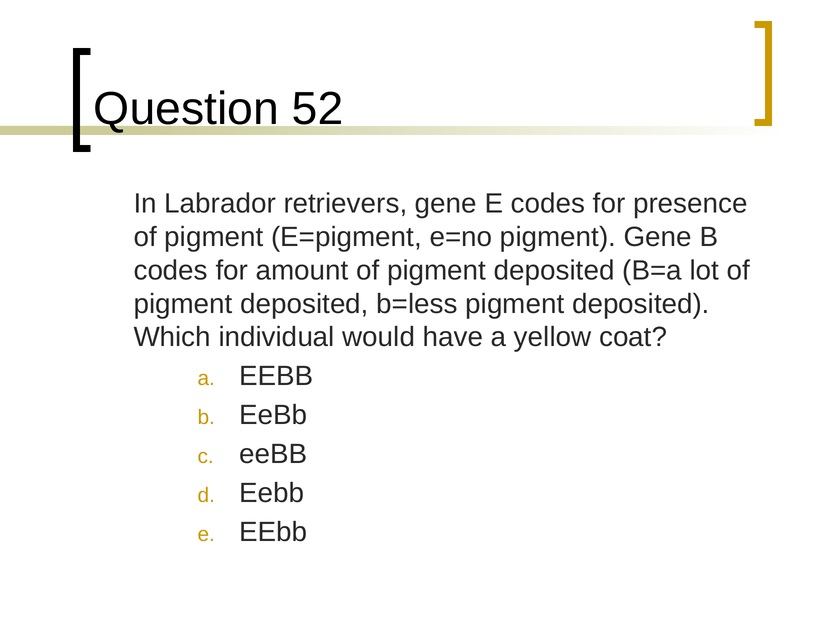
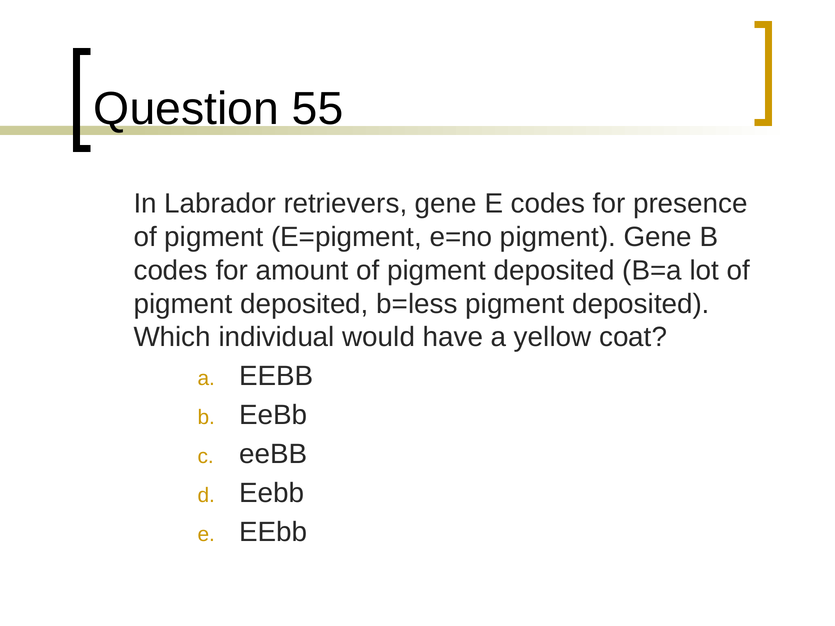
52: 52 -> 55 (318, 109)
